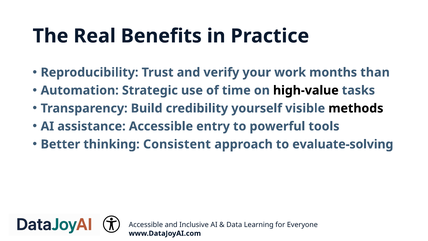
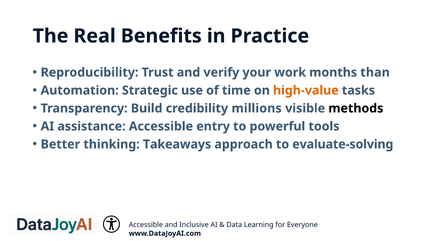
high-value colour: black -> orange (306, 90)
yourself: yourself -> millions (257, 108)
Consistent: Consistent -> Takeaways (177, 144)
